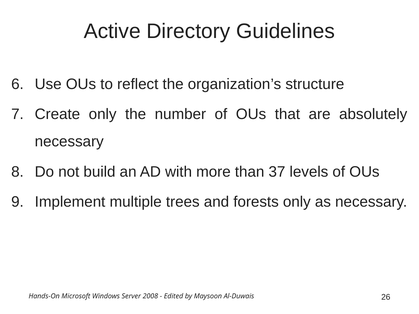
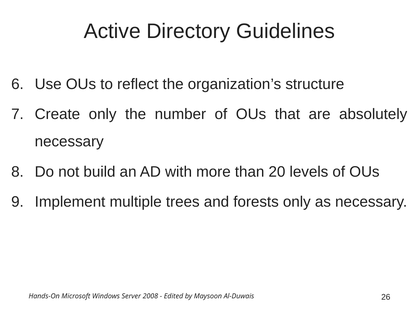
37: 37 -> 20 (277, 172)
